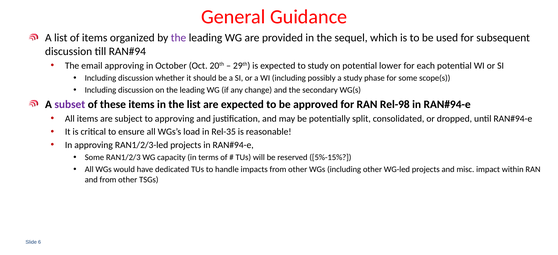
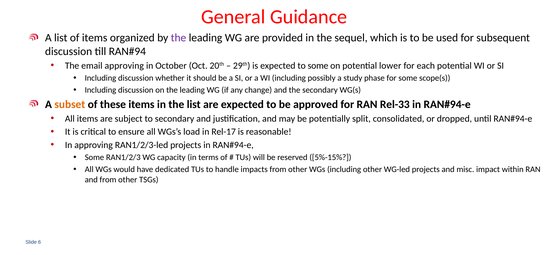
to study: study -> some (318, 66)
subset colour: purple -> orange (70, 104)
Rel-98: Rel-98 -> Rel-33 (395, 104)
to approving: approving -> secondary (175, 119)
Rel-35: Rel-35 -> Rel-17 (224, 132)
